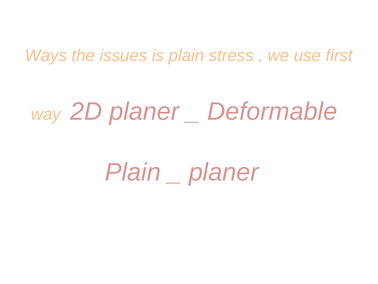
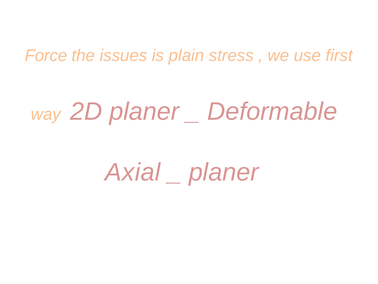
Ways: Ways -> Force (46, 55)
Plain: Plain -> Axial (133, 172)
